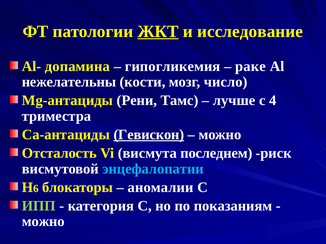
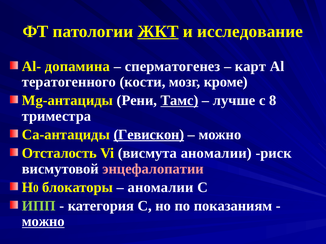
гипогликемия: гипогликемия -> сперматогенез (173, 66)
раке: раке -> карт (250, 66)
нежелательны: нежелательны -> тератогенного (69, 82)
число: число -> кроме (226, 82)
Тамс underline: none -> present (180, 101)
4: 4 -> 8 (273, 101)
висмута последнем: последнем -> аномалии (216, 153)
энцефалопатии colour: light blue -> pink (153, 169)
6: 6 -> 0 (36, 189)
можно underline: none -> present (43, 222)
